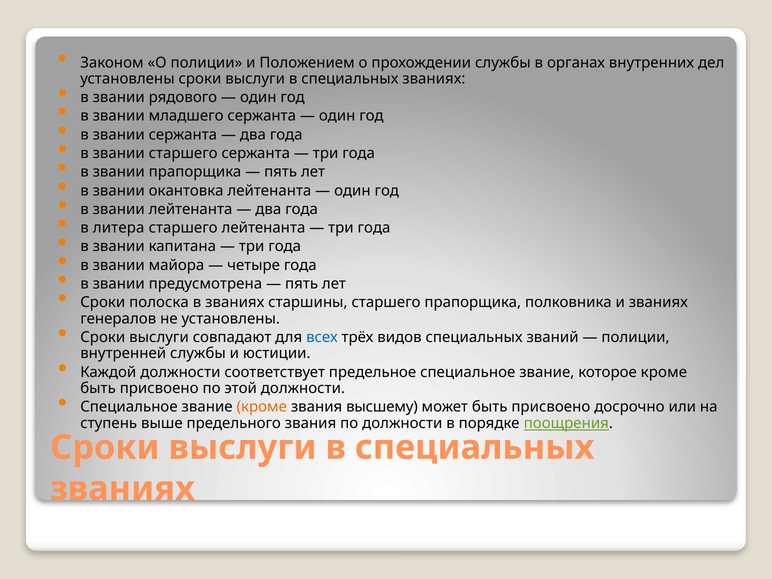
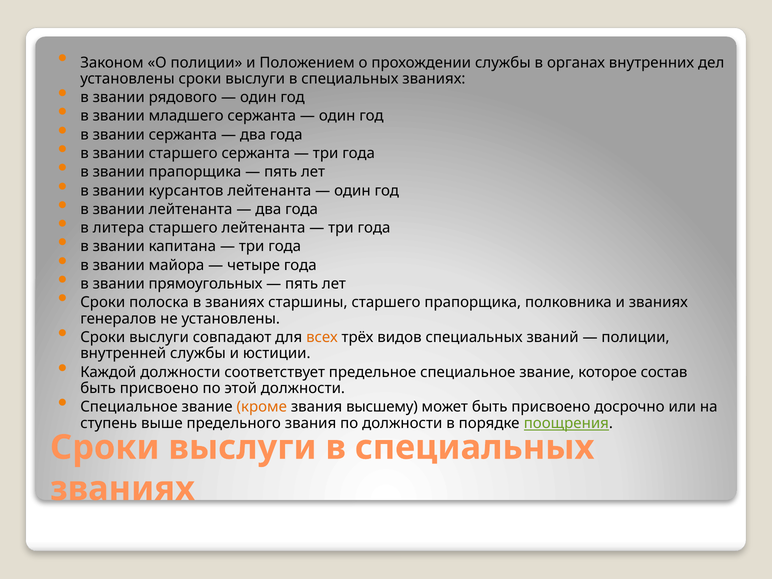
окантовка: окантовка -> курсантов (186, 191)
предусмотрена: предусмотрена -> прямоугольных (206, 284)
всех colour: blue -> orange (322, 337)
которое кроме: кроме -> состав (664, 372)
